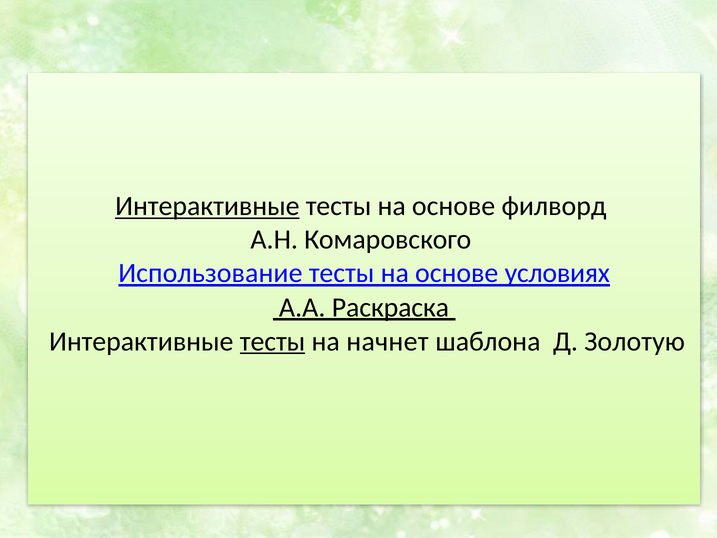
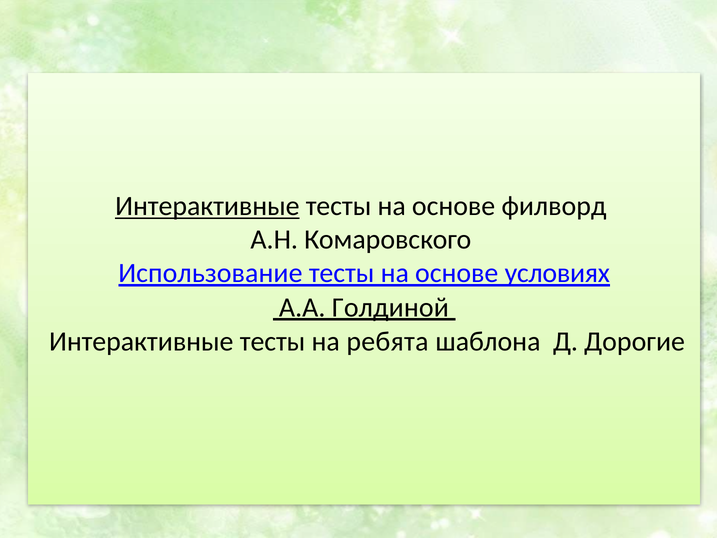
Раскраска: Раскраска -> Голдиной (390, 307)
тесты underline: present -> none (273, 341)
начнет: начнет -> ребята (387, 341)
Золотую: Золотую -> Дорогие (635, 341)
